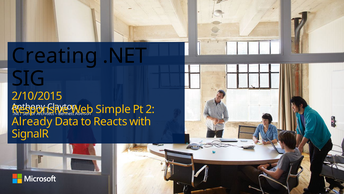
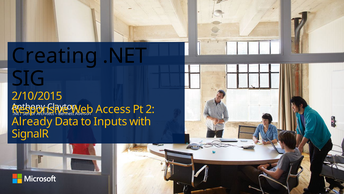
Simple: Simple -> Access (113, 109)
Reacts: Reacts -> Inputs (110, 121)
